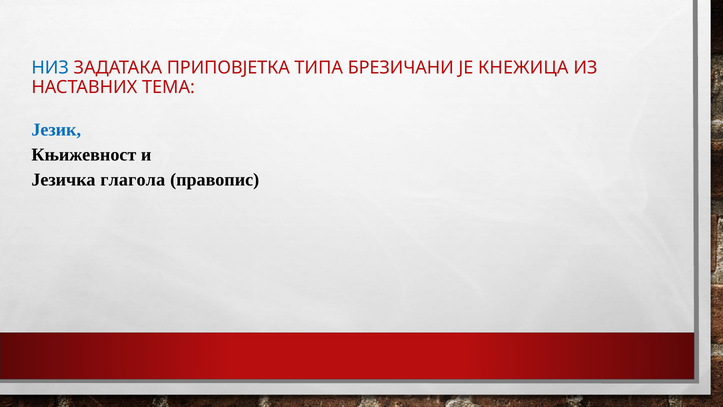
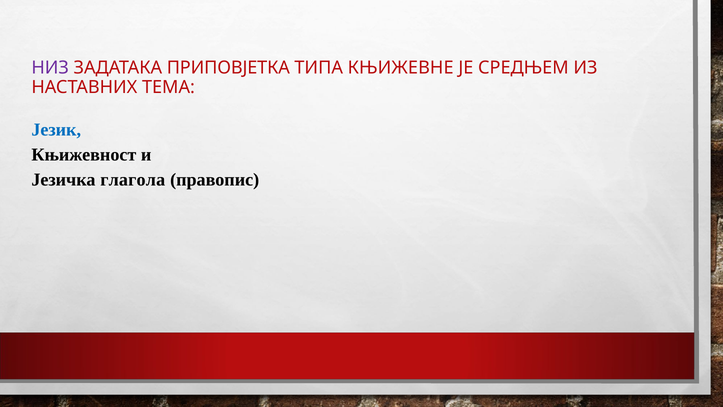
НИЗ colour: blue -> purple (50, 68)
БРЕЗИЧАНИ: БРЕЗИЧАНИ -> КЊИЖЕВНЕ (401, 68)
КНЕЖИЦА: КНЕЖИЦА -> СРЕДЊЕМ (523, 68)
